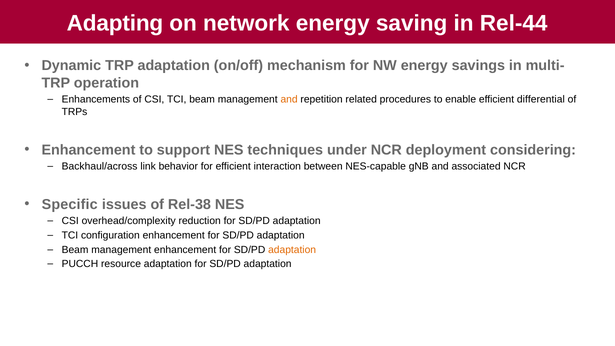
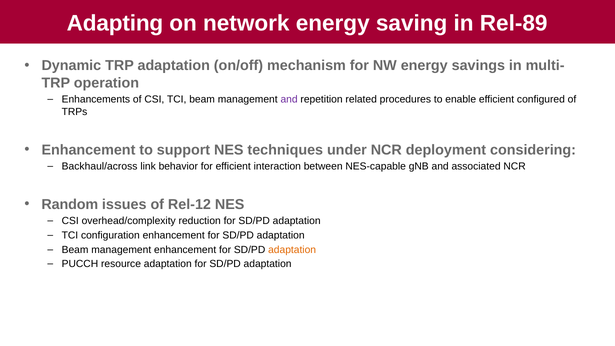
Rel-44: Rel-44 -> Rel-89 (514, 23)
and colour: orange -> purple (289, 100)
differential: differential -> configured (541, 100)
Specific: Specific -> Random (70, 204)
Rel-38: Rel-38 -> Rel-12 (189, 204)
